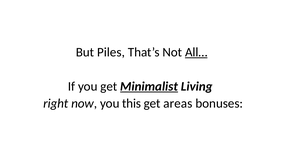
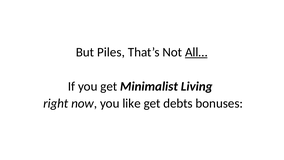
Minimalist underline: present -> none (149, 86)
this: this -> like (132, 103)
areas: areas -> debts (178, 103)
